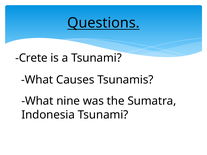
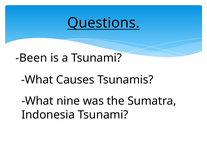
Crete: Crete -> Been (31, 58)
